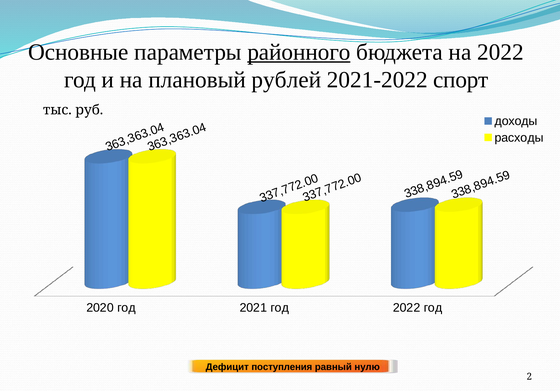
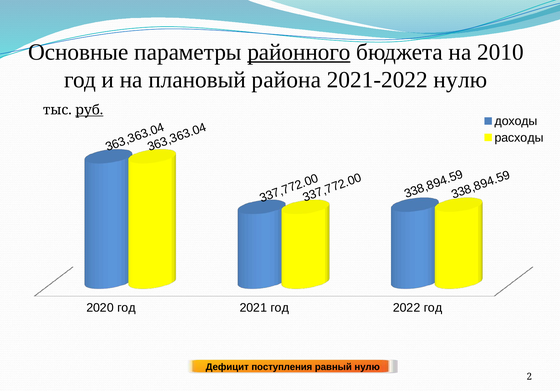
на 2022: 2022 -> 2010 (500, 52)
рублей: рублей -> района (286, 80)
2021-2022 спорт: спорт -> нулю (460, 80)
руб underline: none -> present (89, 110)
